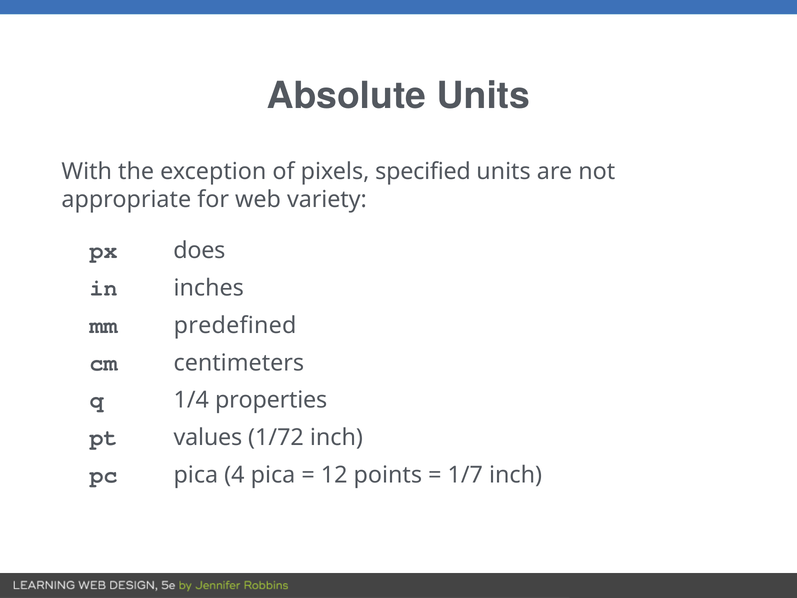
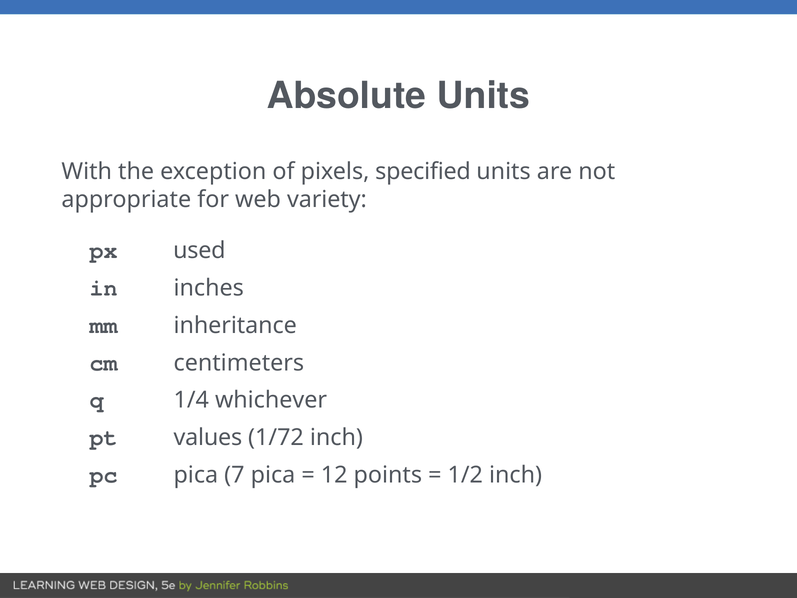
does: does -> used (199, 251)
predefined: predefined -> inheritance (235, 325)
properties: properties -> whichever (271, 400)
4: 4 -> 7 (234, 475)
1/7: 1/7 -> 1/2 (465, 475)
